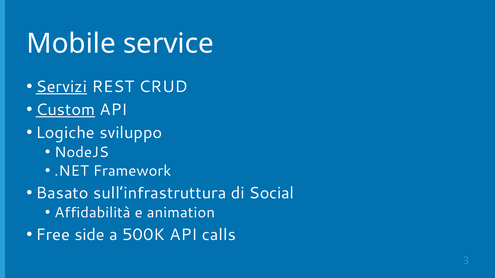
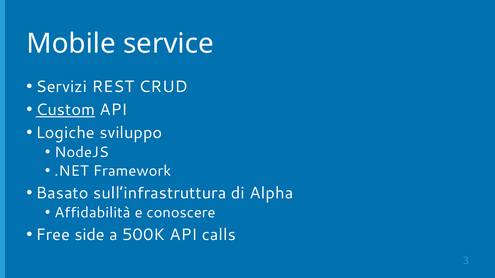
Servizi underline: present -> none (61, 87)
Social: Social -> Alpha (271, 193)
animation: animation -> conoscere (181, 213)
